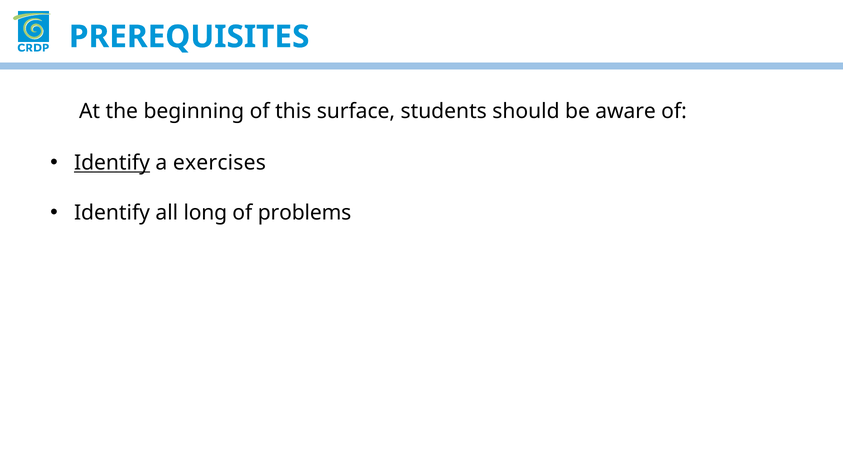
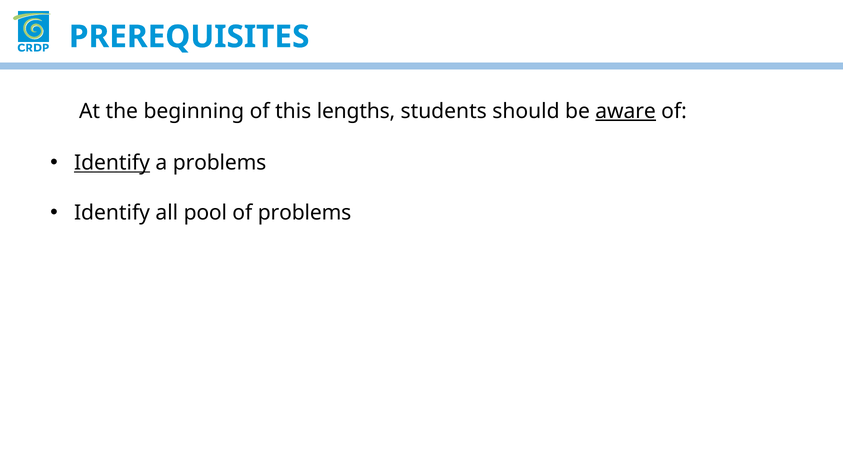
surface: surface -> lengths (356, 111)
aware underline: none -> present (626, 111)
a exercises: exercises -> problems (220, 163)
long: long -> pool (205, 213)
